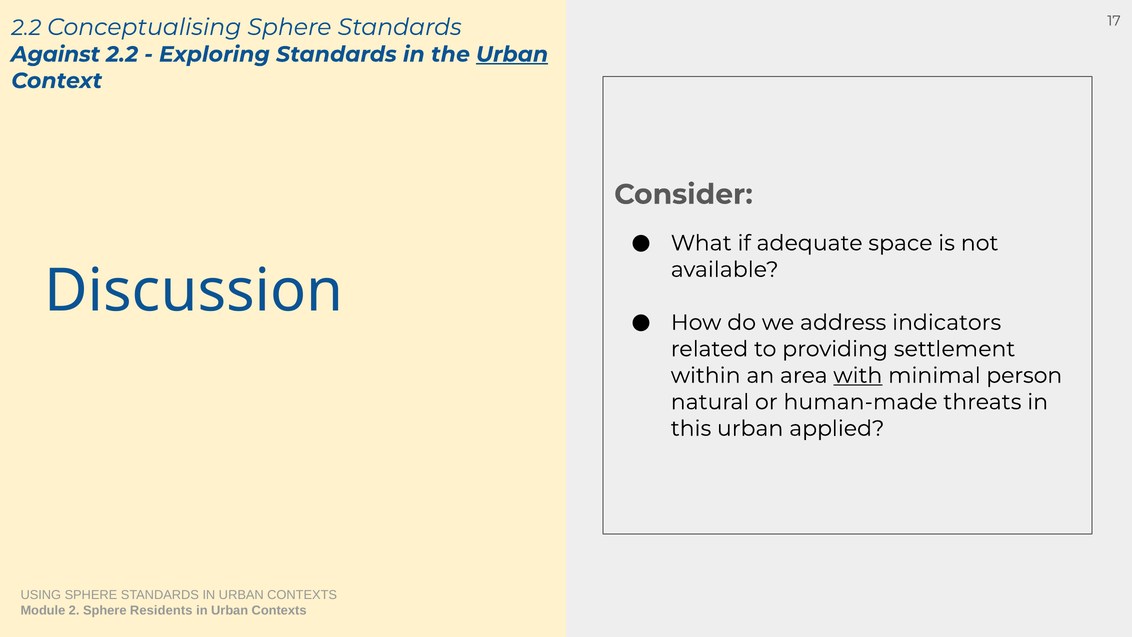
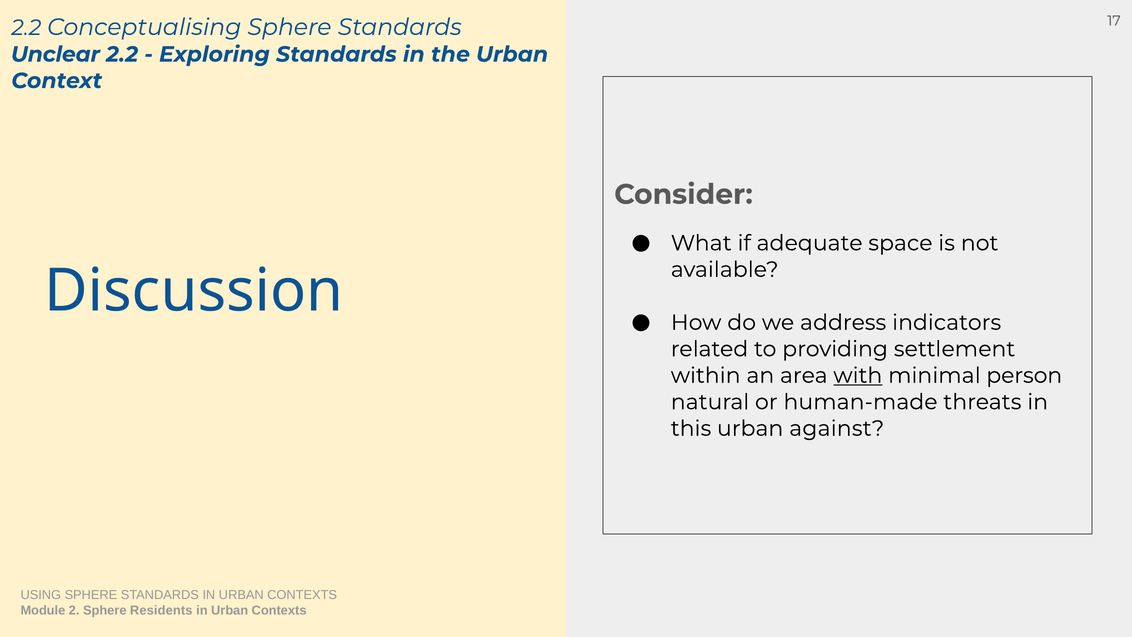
Against: Against -> Unclear (55, 54)
Urban underline: present -> none (512, 54)
applied: applied -> against (837, 428)
